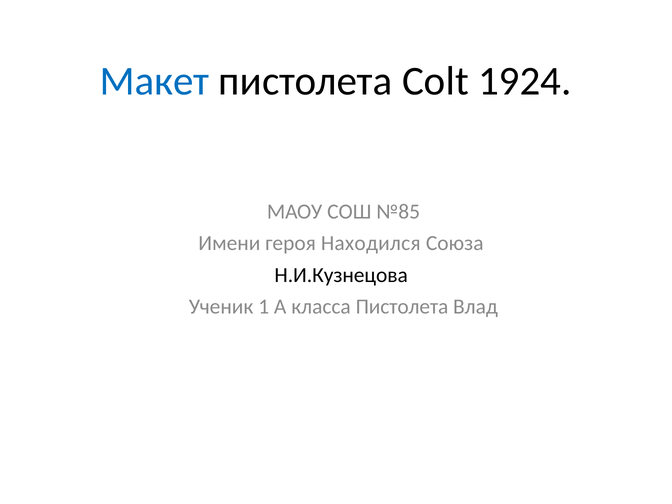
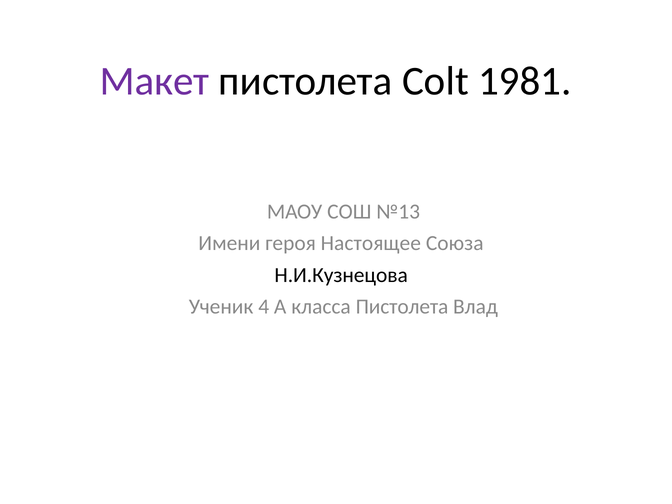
Макет colour: blue -> purple (155, 81)
1924: 1924 -> 1981 (525, 81)
№85: №85 -> №13 (398, 212)
Находился: Находился -> Настоящее (371, 243)
1: 1 -> 4 (264, 307)
